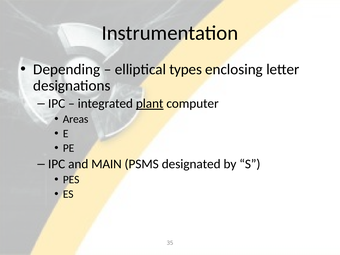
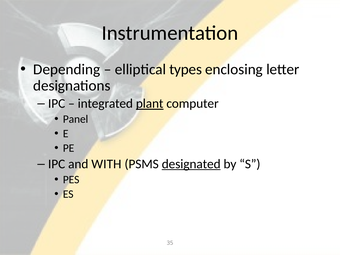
Areas: Areas -> Panel (76, 119)
MAIN: MAIN -> WITH (106, 164)
designated underline: none -> present (191, 164)
